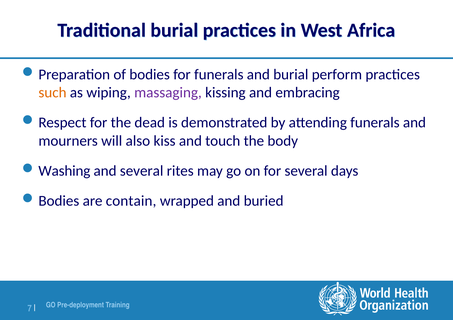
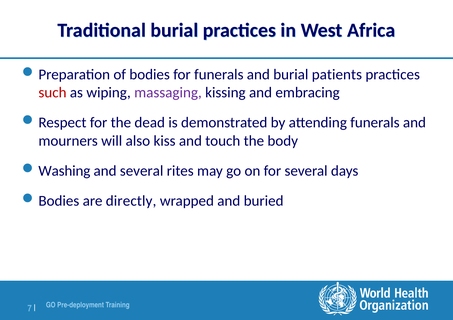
perform: perform -> patients (337, 75)
such colour: orange -> red (53, 93)
contain: contain -> directly (131, 201)
